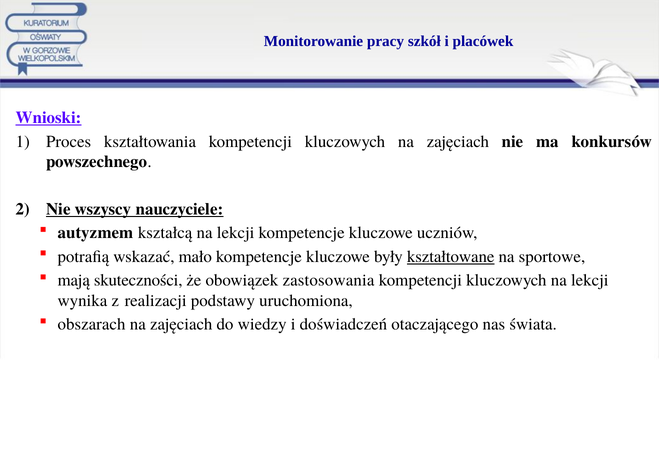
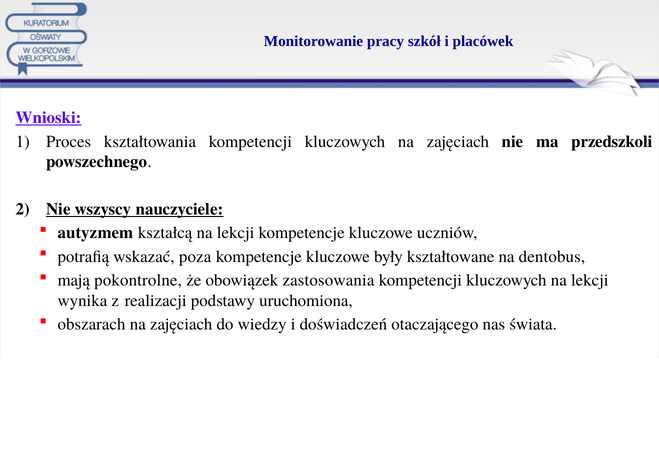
konkursów: konkursów -> przedszkoli (612, 142)
mało: mało -> poza (195, 257)
kształtowane underline: present -> none (451, 257)
sportowe: sportowe -> dentobus (552, 257)
skuteczności: skuteczności -> pokontrolne (138, 280)
